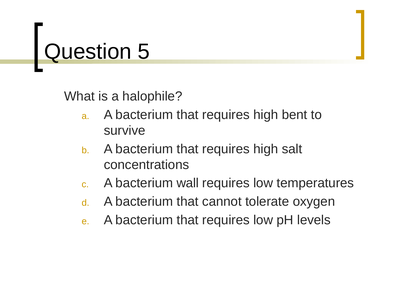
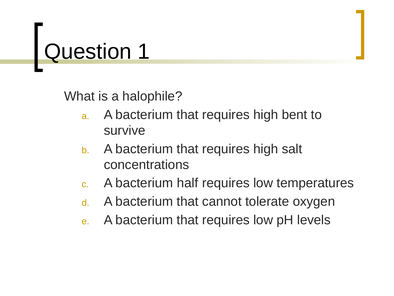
5: 5 -> 1 (144, 51)
wall: wall -> half (188, 183)
